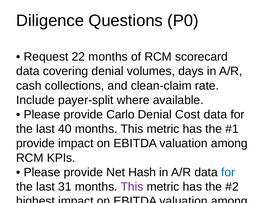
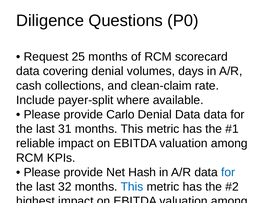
22: 22 -> 25 (78, 57)
Denial Cost: Cost -> Data (188, 114)
40: 40 -> 31 (65, 129)
provide: provide -> reliable (35, 143)
31: 31 -> 32 (65, 186)
This colour: purple -> blue (132, 186)
